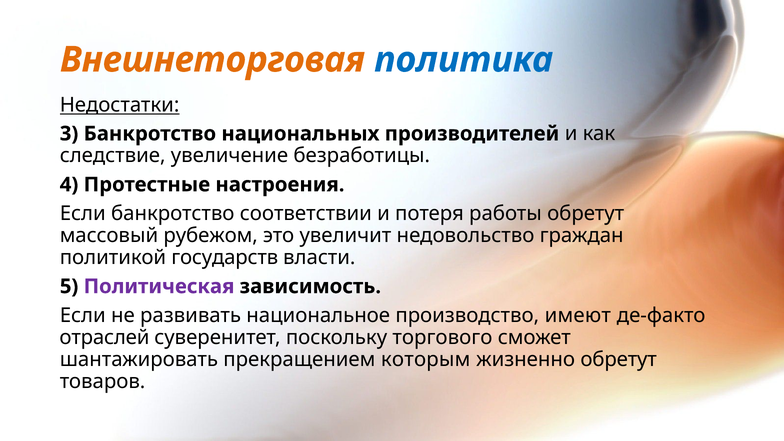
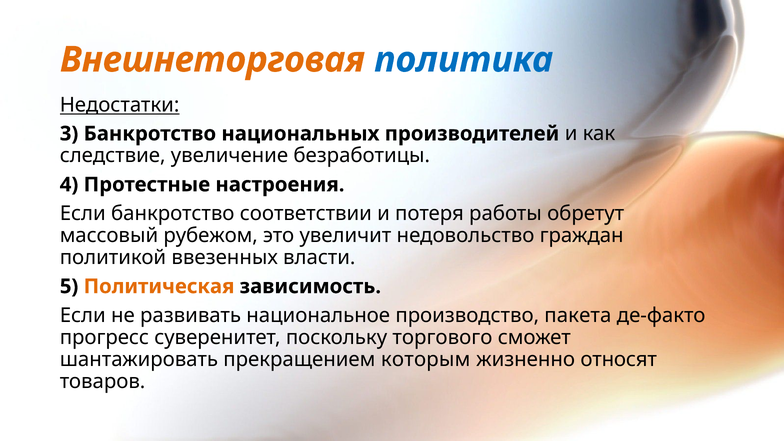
государств: государств -> ввезенных (225, 258)
Политическая colour: purple -> orange (159, 286)
имеют: имеют -> пакета (578, 315)
отраслей: отраслей -> прогресс (104, 337)
жизненно обретут: обретут -> относят (619, 359)
